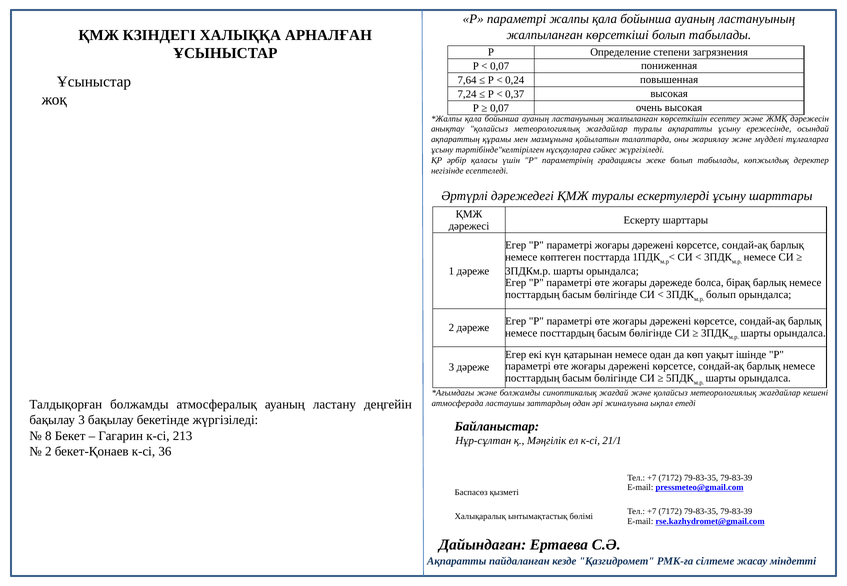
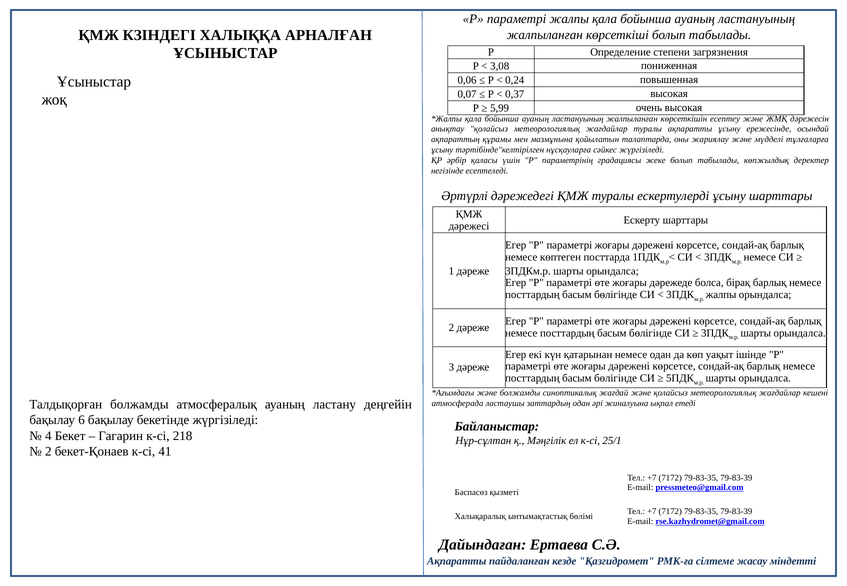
0,07: 0,07 -> 3,08 (500, 66)
7,64: 7,64 -> 0,06 (467, 80)
7,24: 7,24 -> 0,07 (467, 94)
0,07: 0,07 -> 5,99 (500, 108)
болып: болып -> жалпы (721, 295)
бақылау 3: 3 -> 6 (82, 420)
8: 8 -> 4 (48, 436)
213: 213 -> 218 (183, 436)
21/1: 21/1 -> 25/1 (612, 441)
36: 36 -> 41 (165, 452)
